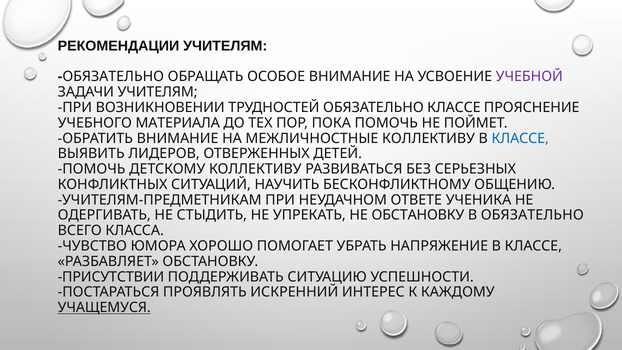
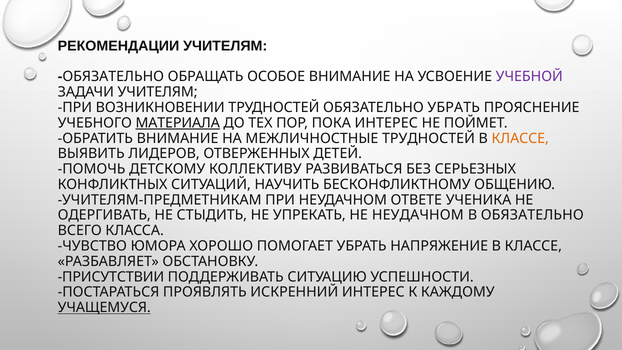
ОБЯЗАТЕЛЬНО КЛАССЕ: КЛАССЕ -> УБРАТЬ (454, 107)
МАТЕРИАЛА underline: none -> present (178, 123)
ПОКА ПОМОЧЬ: ПОМОЧЬ -> ИНТЕРЕС (386, 123)
МЕЖЛИЧНОСТНЫЕ КОЛЛЕКТИВУ: КОЛЛЕКТИВУ -> ТРУДНОСТЕЙ (428, 138)
КЛАССЕ colour: blue -> orange (520, 138)
НЕ ОБСТАНОВКУ: ОБСТАНОВКУ -> НЕУДАЧНОМ (418, 215)
